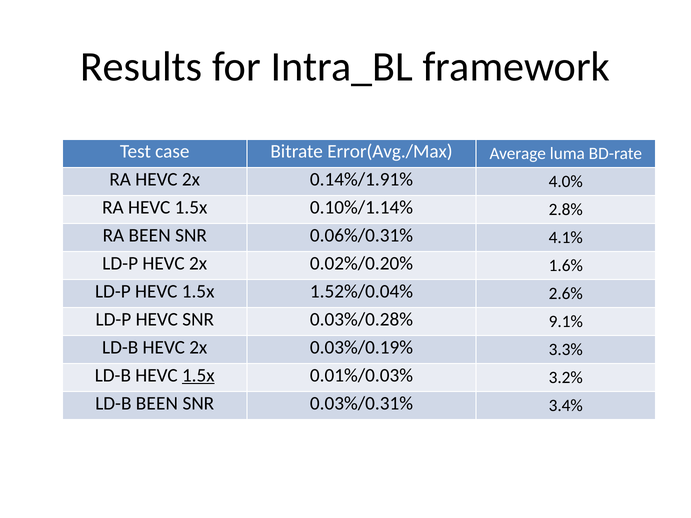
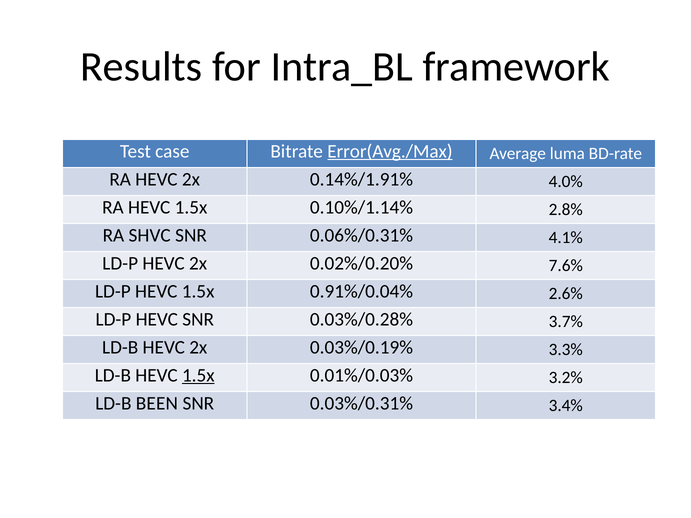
Error(Avg./Max underline: none -> present (390, 151)
RA BEEN: BEEN -> SHVC (150, 235)
1.6%: 1.6% -> 7.6% (566, 266)
1.52%/0.04%: 1.52%/0.04% -> 0.91%/0.04% (362, 291)
9.1%: 9.1% -> 3.7% (566, 322)
